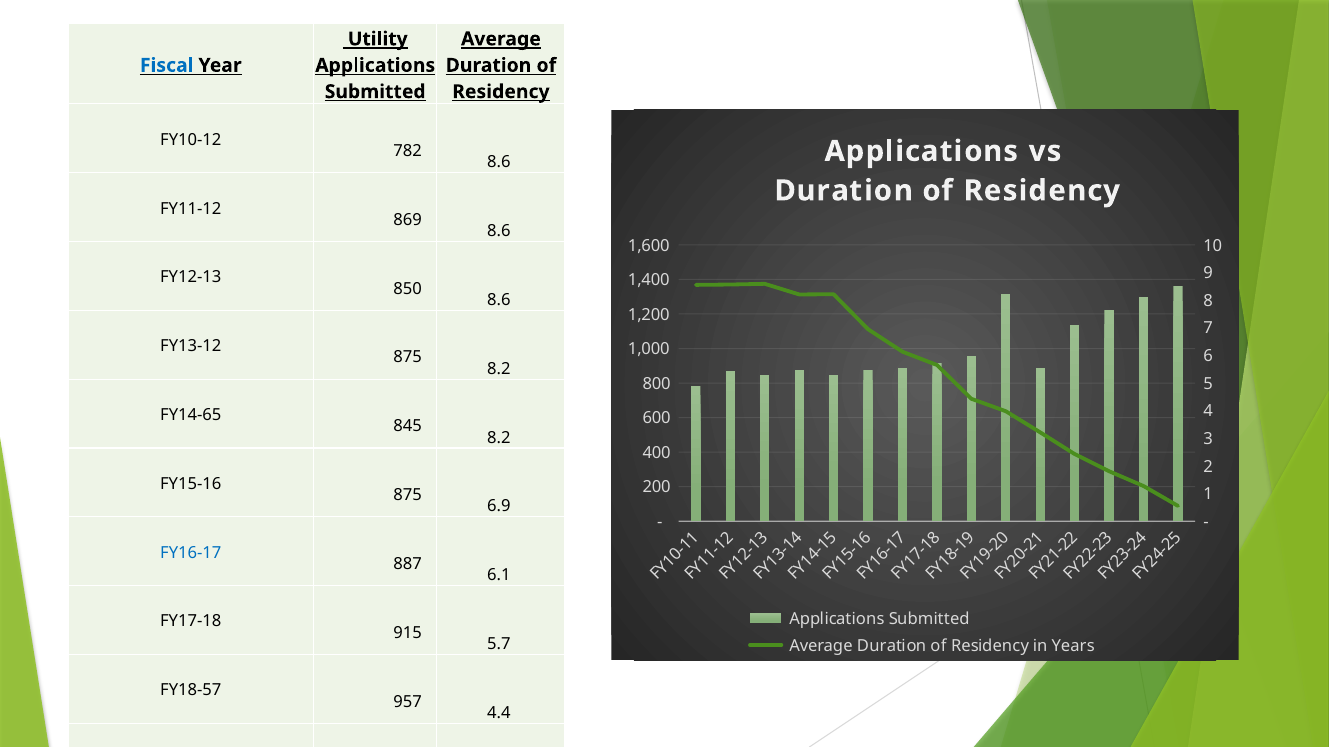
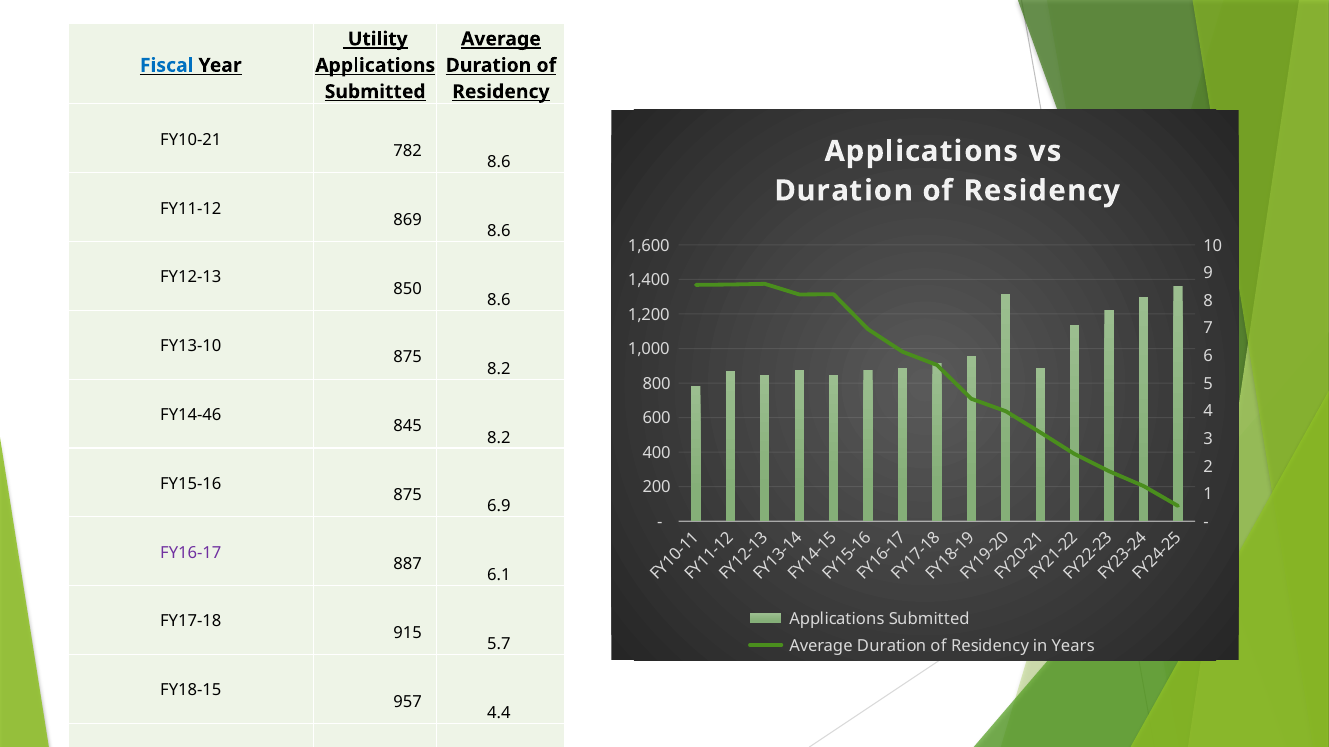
FY10-12: FY10-12 -> FY10-21 (191, 140)
FY13-12: FY13-12 -> FY13-10 (191, 346)
FY14-65: FY14-65 -> FY14-46 (191, 415)
FY16-17 colour: blue -> purple (191, 553)
FY18-57: FY18-57 -> FY18-15 (191, 691)
